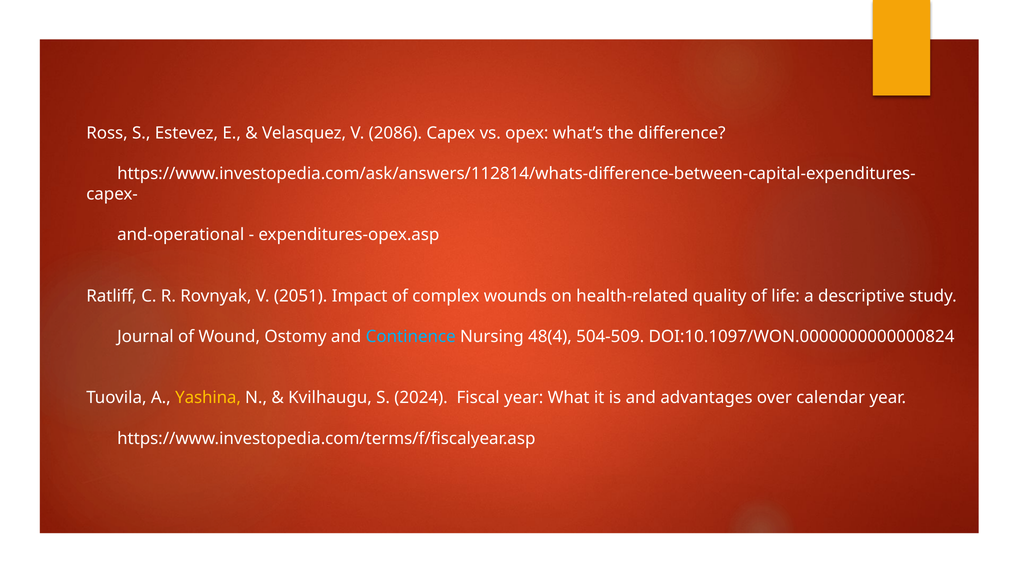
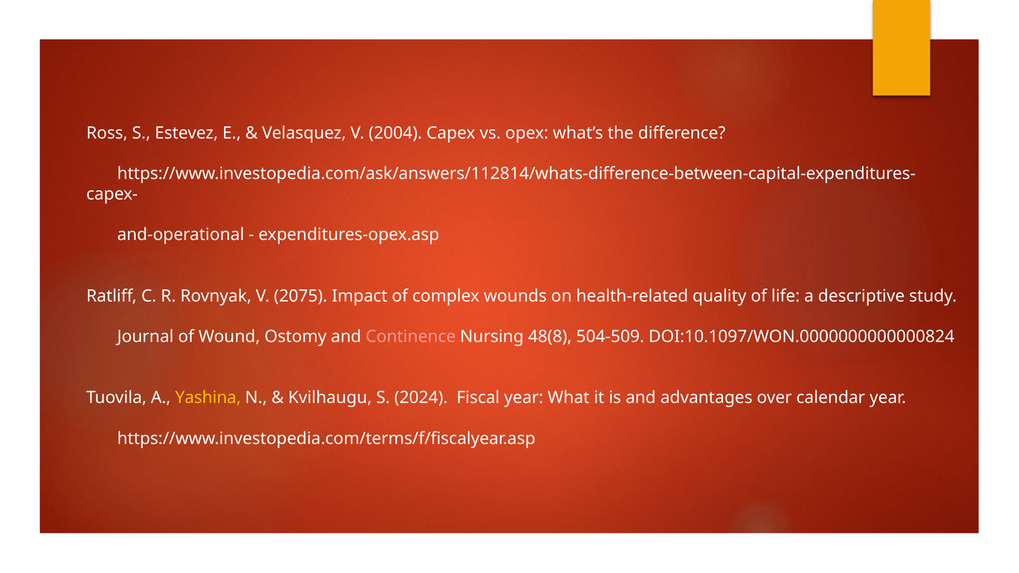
2086: 2086 -> 2004 (395, 133)
2051: 2051 -> 2075 (301, 296)
Continence colour: light blue -> pink (411, 337)
48(4: 48(4 -> 48(8 (550, 337)
